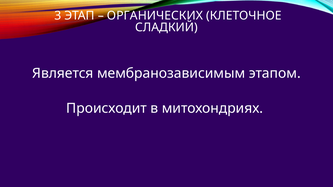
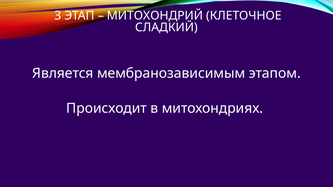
ОРГАНИЧЕСКИХ: ОРГАНИЧЕСКИХ -> МИТОХОНДРИЙ (155, 16)
